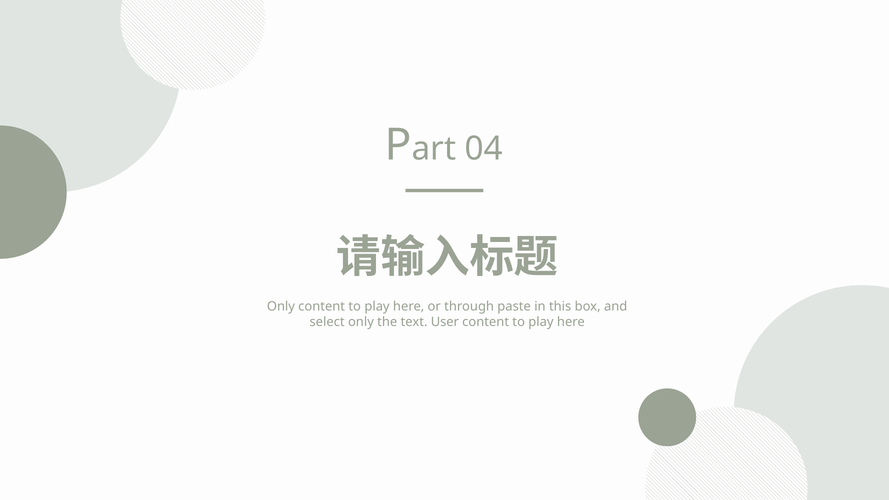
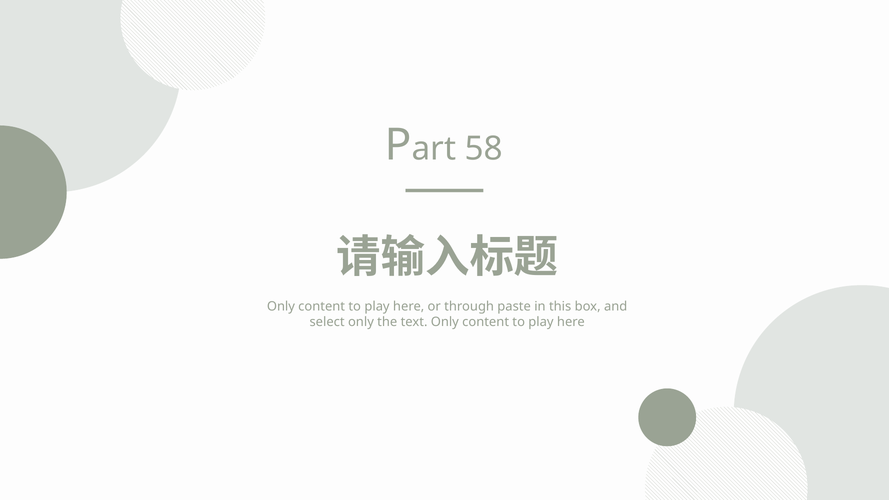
04: 04 -> 58 (484, 149)
text User: User -> Only (445, 322)
